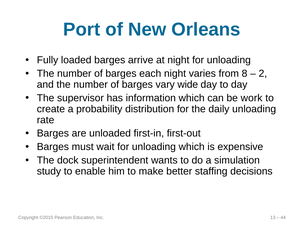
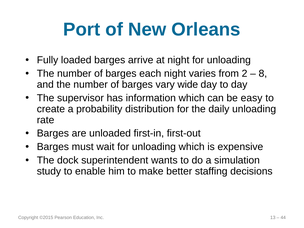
8: 8 -> 2 (245, 74)
2: 2 -> 8 (263, 74)
work: work -> easy (252, 98)
